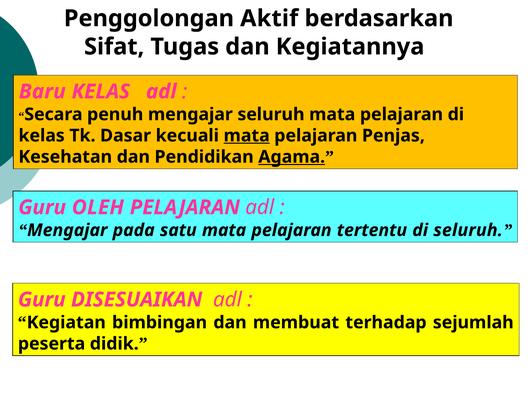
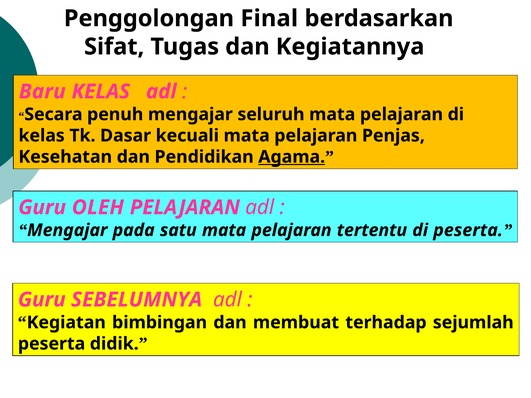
Aktif: Aktif -> Final (269, 18)
mata underline: present -> none (247, 136)
di seluruh: seluruh -> peserta (468, 230)
DISESUAIKAN: DISESUAIKAN -> SEBELUMNYA (137, 300)
